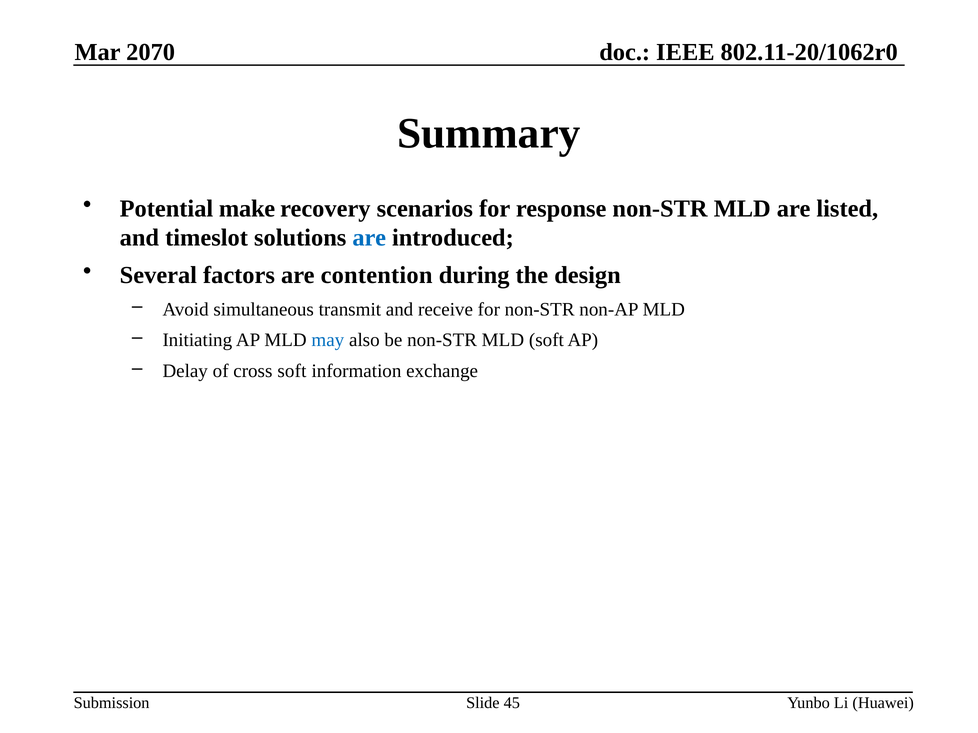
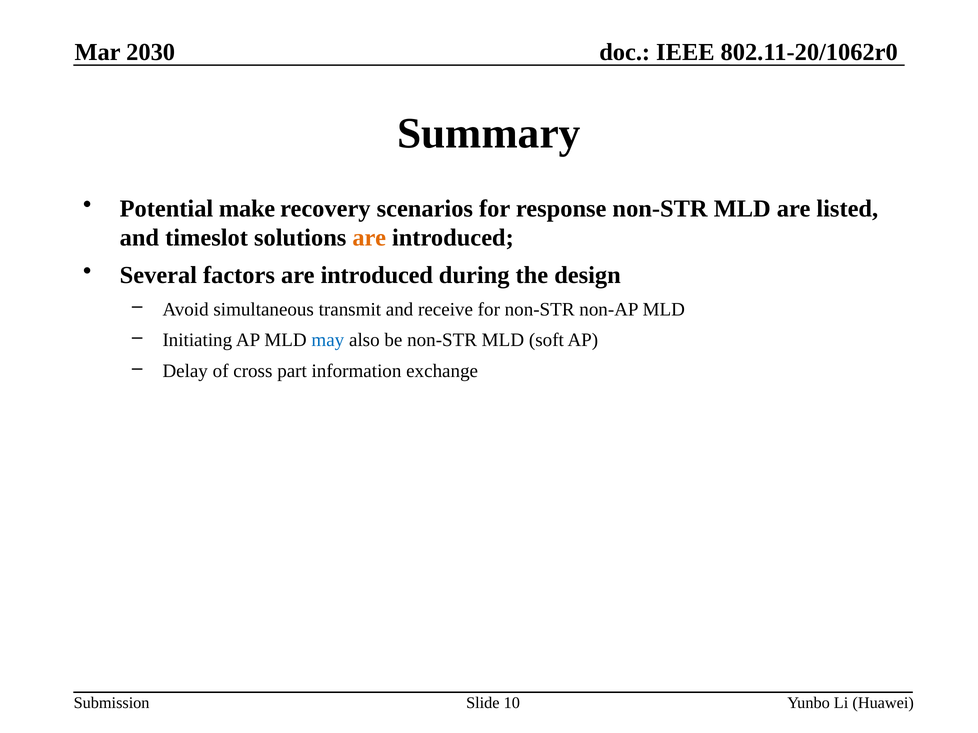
2070: 2070 -> 2030 (151, 52)
are colour: blue -> orange (369, 238)
factors are contention: contention -> introduced (377, 276)
cross soft: soft -> part (292, 371)
45: 45 -> 10 (512, 703)
